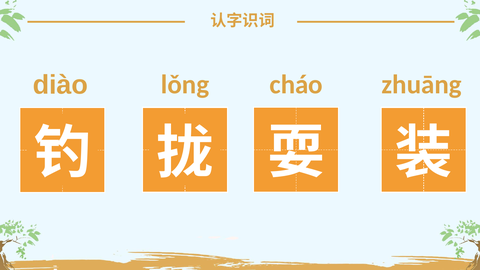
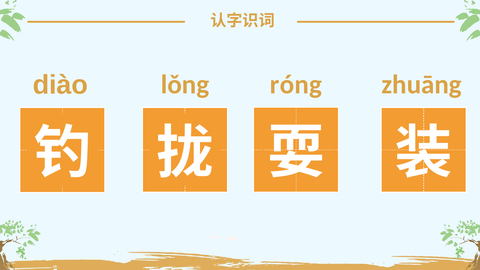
cháo: cháo -> róng (296, 85)
